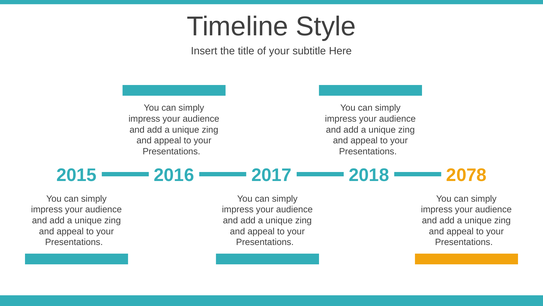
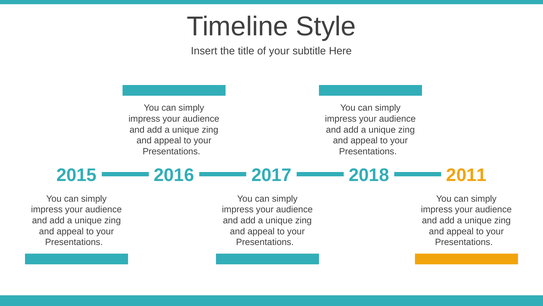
2078: 2078 -> 2011 (466, 175)
